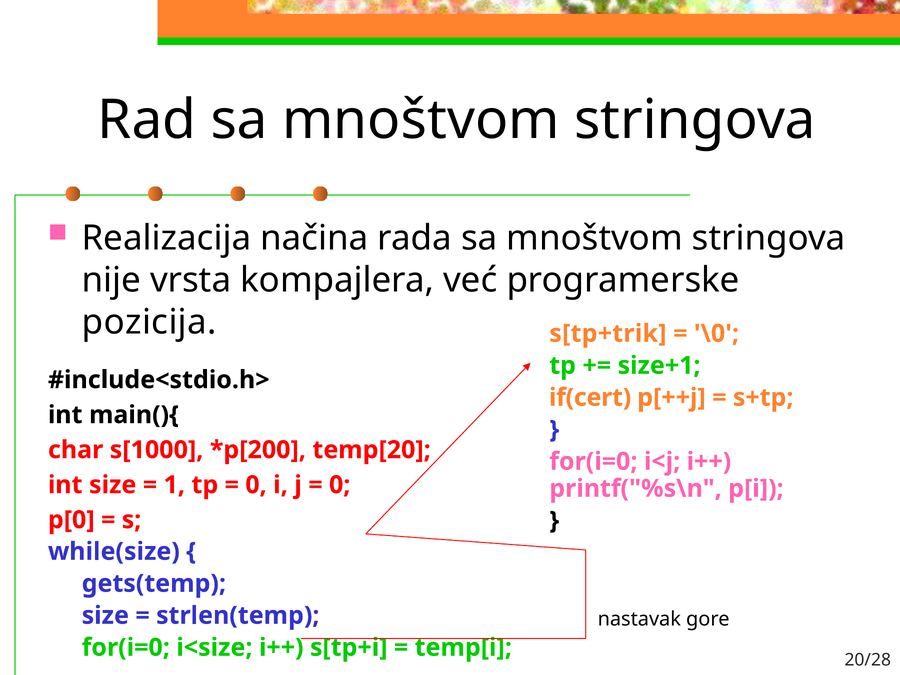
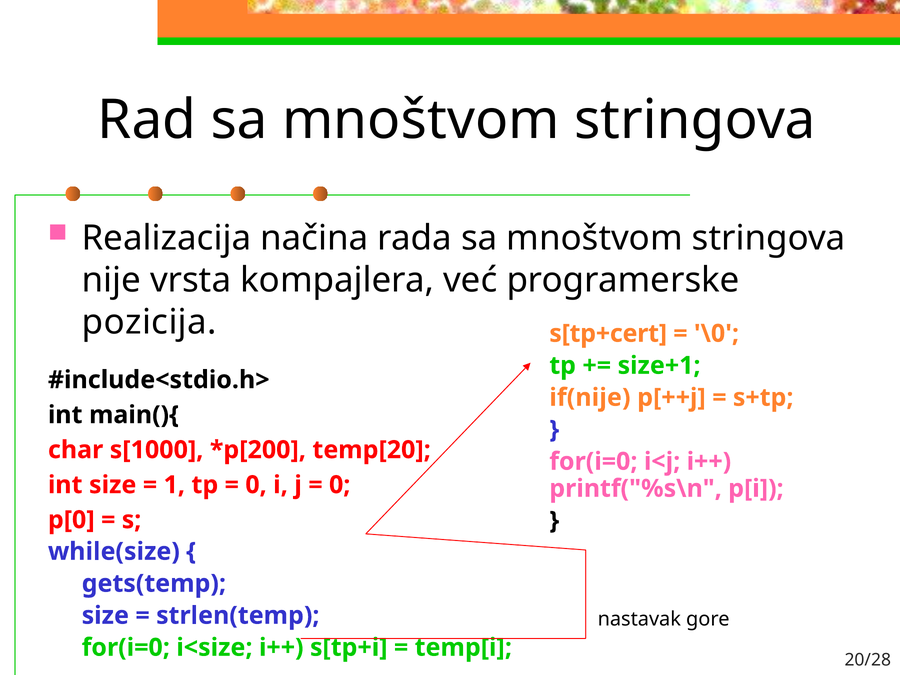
s[tp+trik: s[tp+trik -> s[tp+cert (608, 334)
if(cert: if(cert -> if(nije (590, 398)
